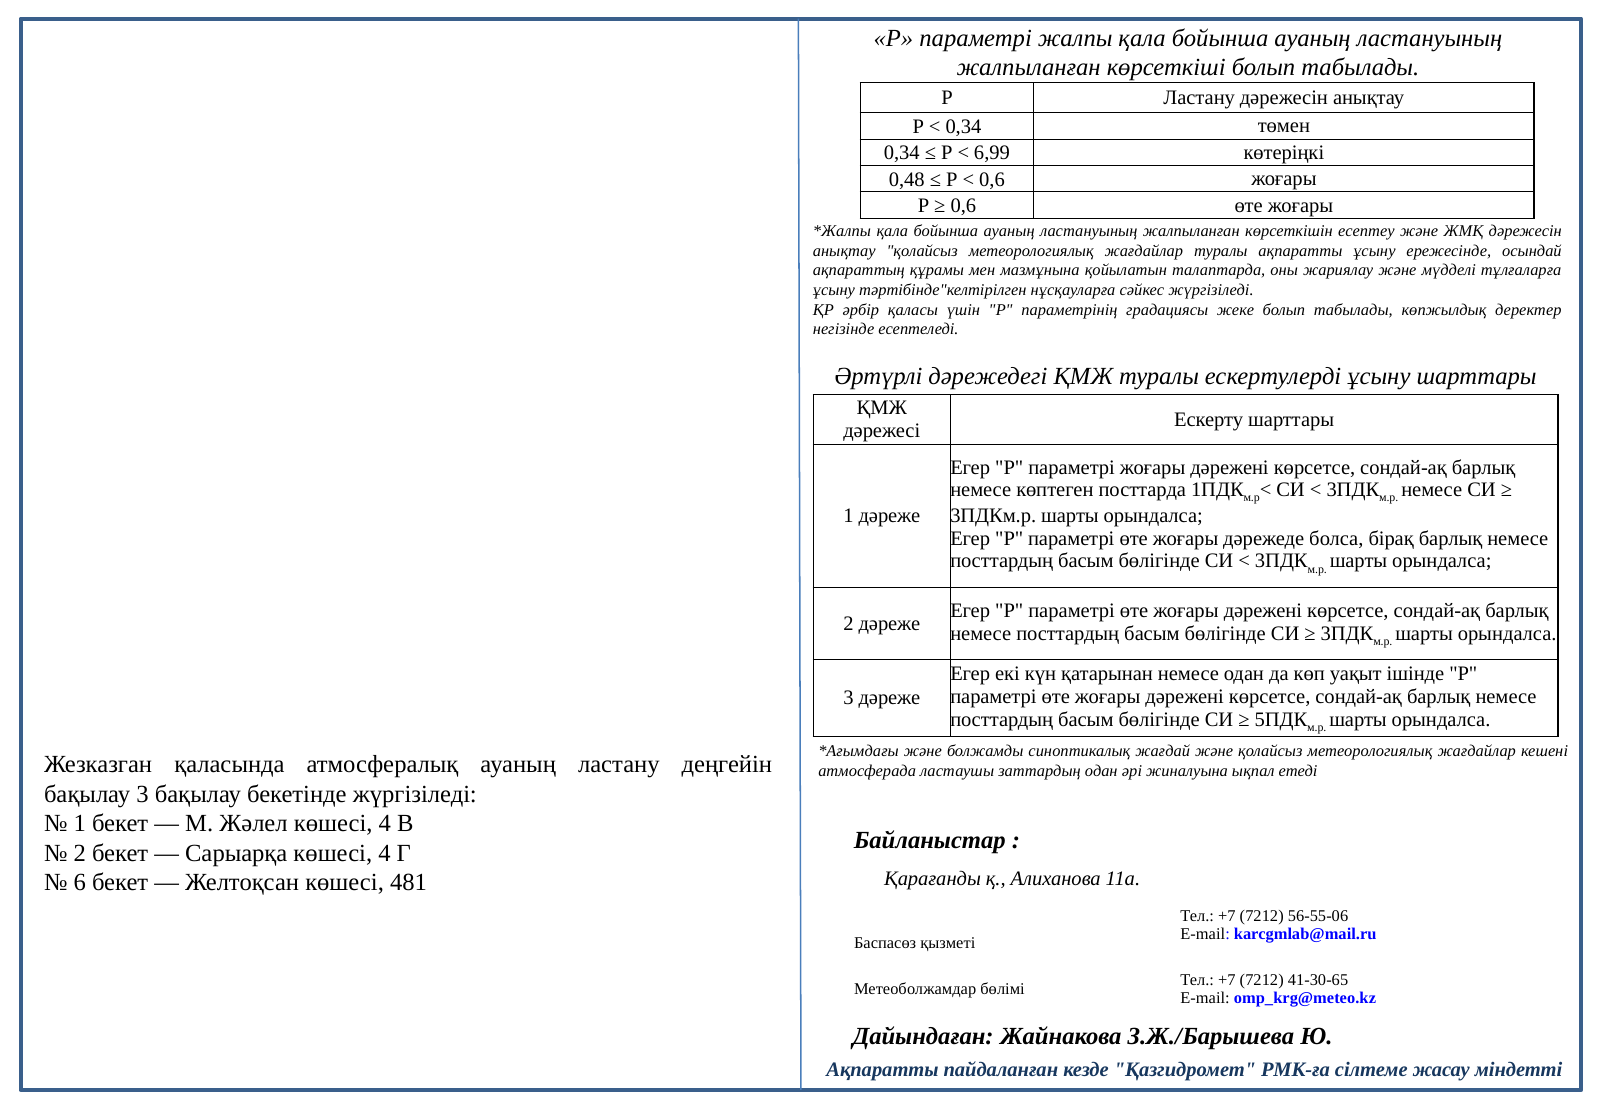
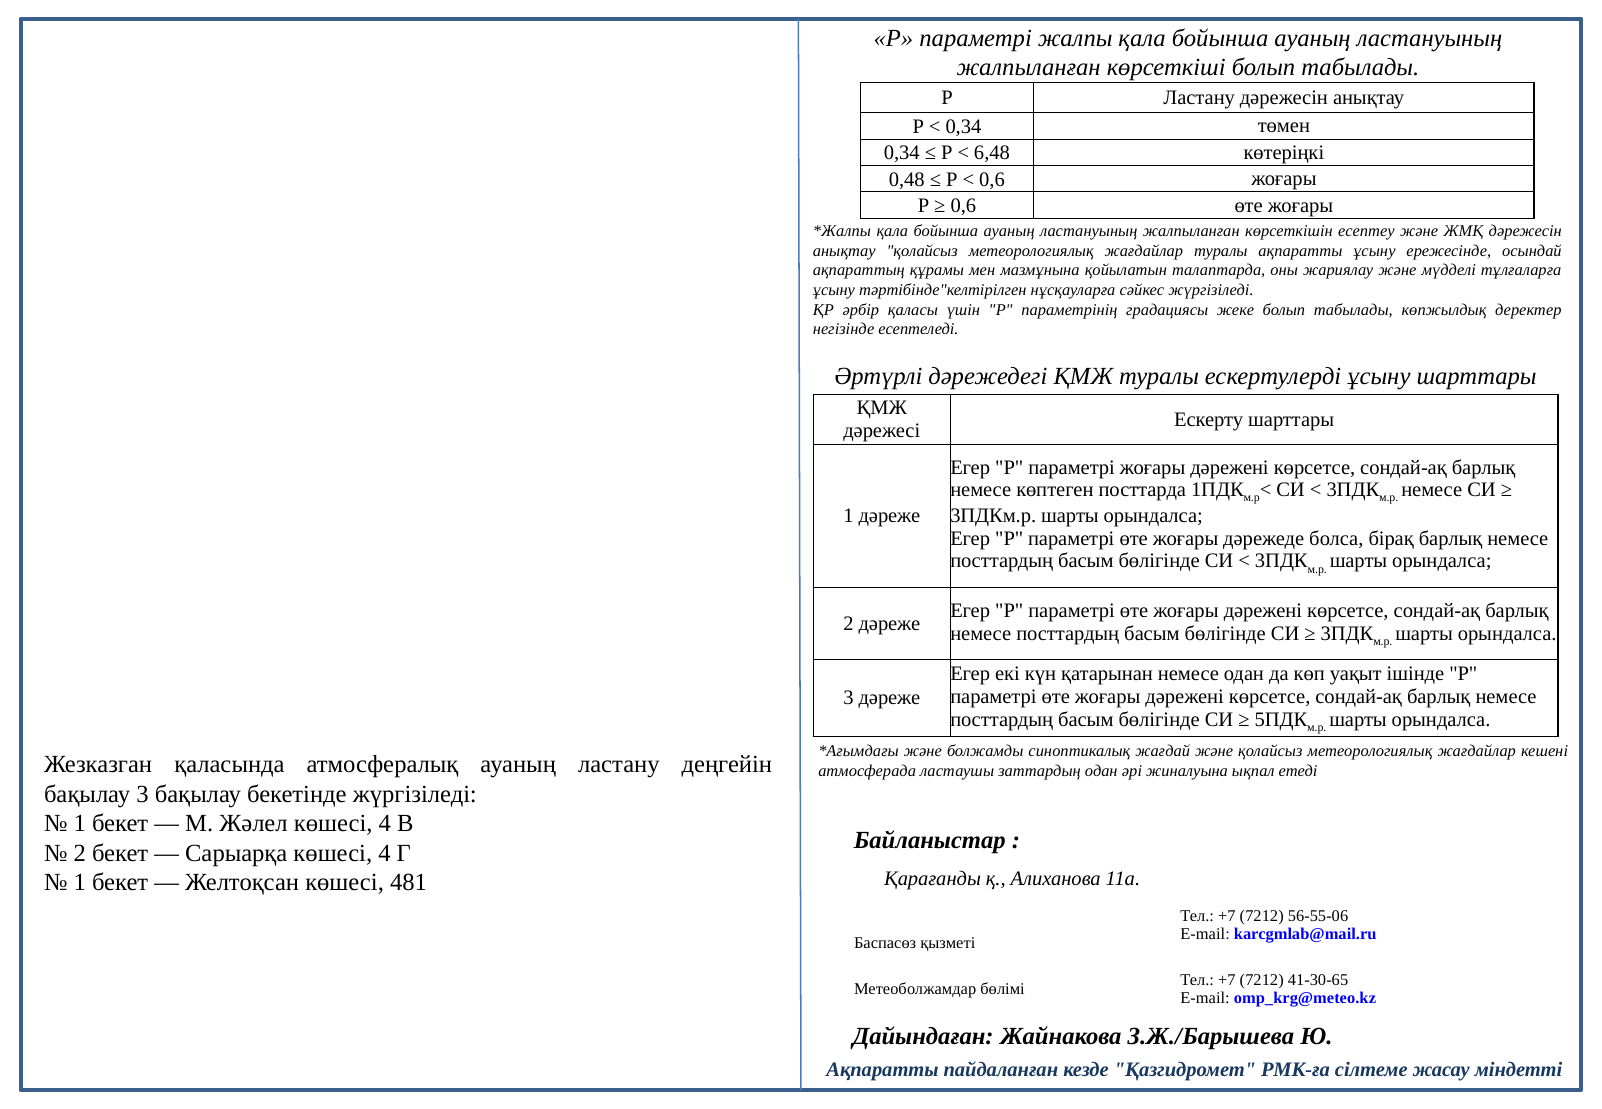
6,99: 6,99 -> 6,48 (992, 153)
6: 6 -> 1 (80, 883)
